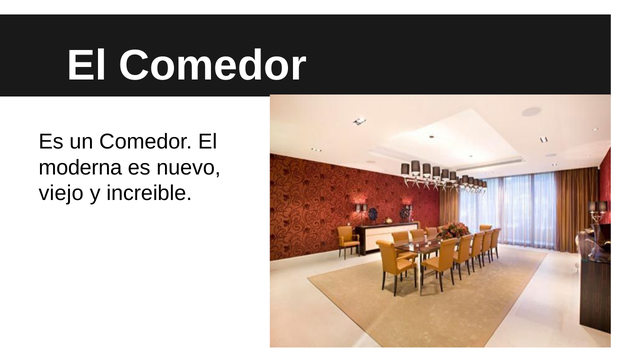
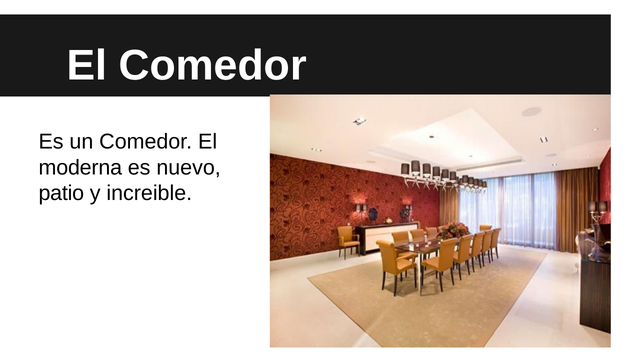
viejo: viejo -> patio (61, 193)
